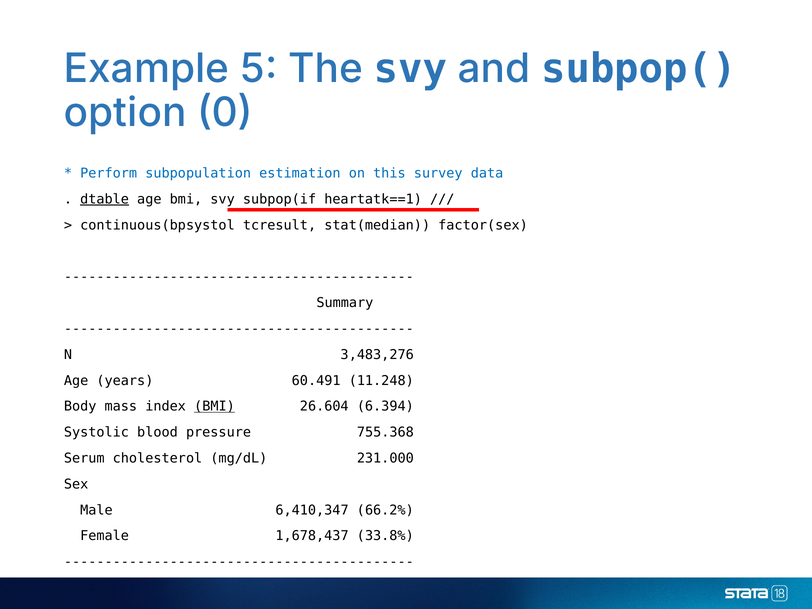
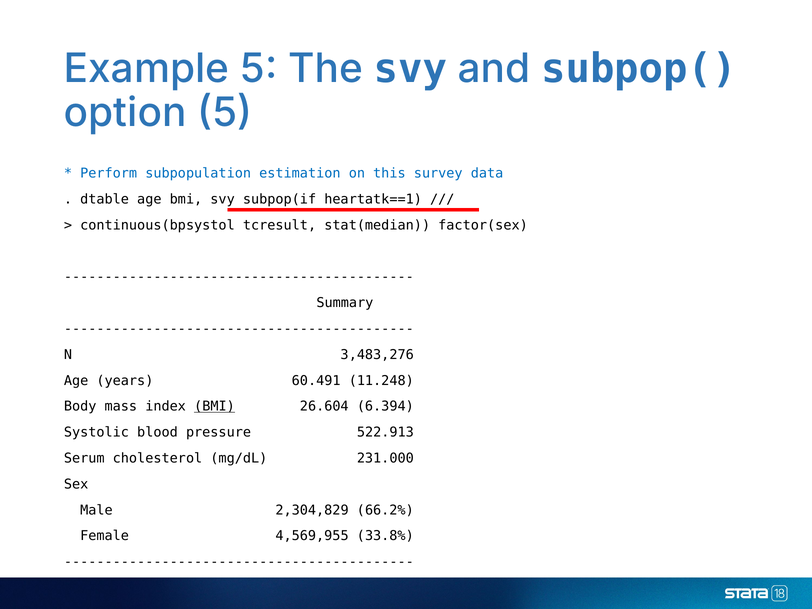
option 0: 0 -> 5 (225, 113)
dtable underline: present -> none (105, 199)
755.368: 755.368 -> 522.913 (385, 432)
6,410,347: 6,410,347 -> 2,304,829 (312, 510)
1,678,437: 1,678,437 -> 4,569,955 (312, 536)
